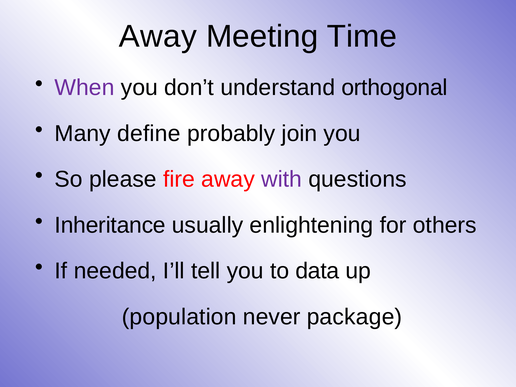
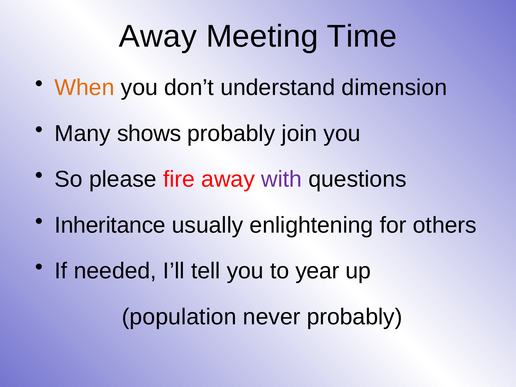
When colour: purple -> orange (85, 88)
orthogonal: orthogonal -> dimension (394, 88)
define: define -> shows (149, 133)
data: data -> year (317, 271)
never package: package -> probably (355, 317)
